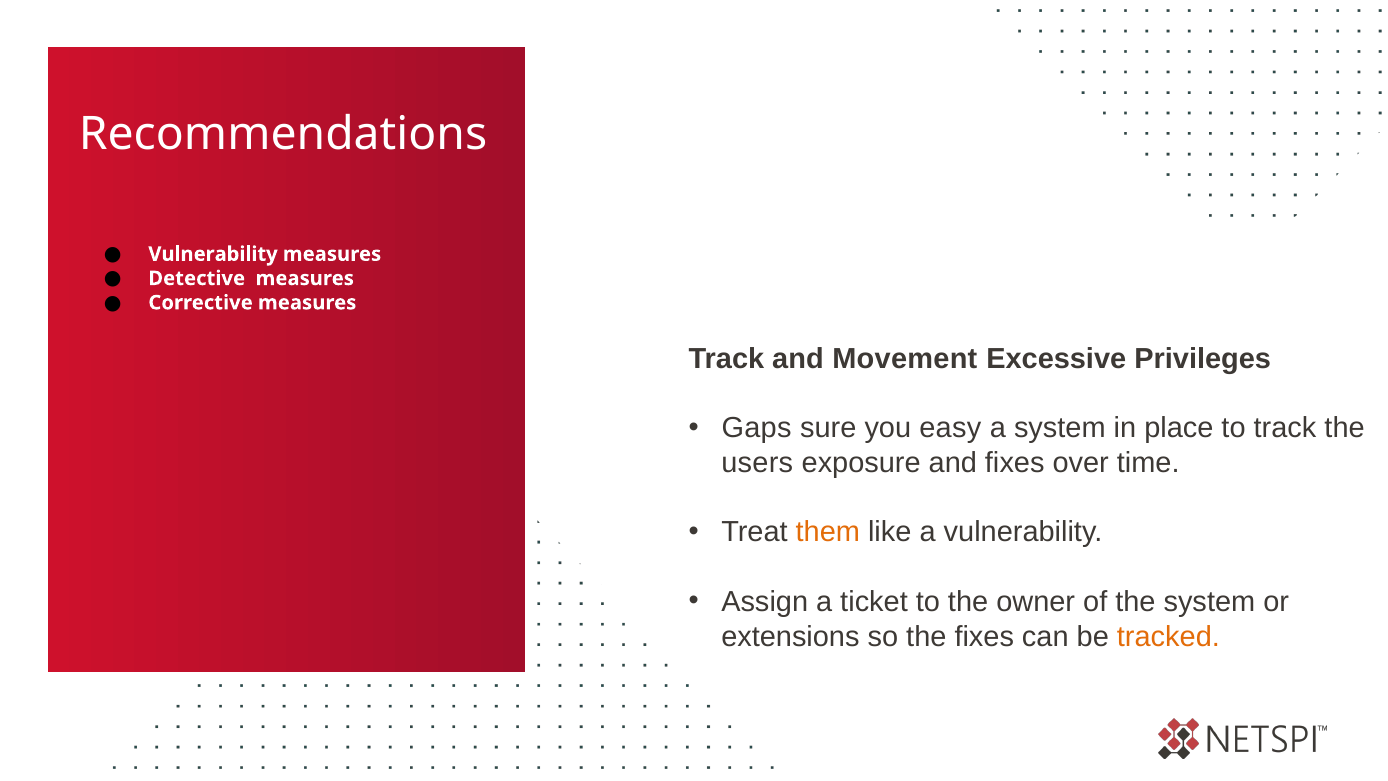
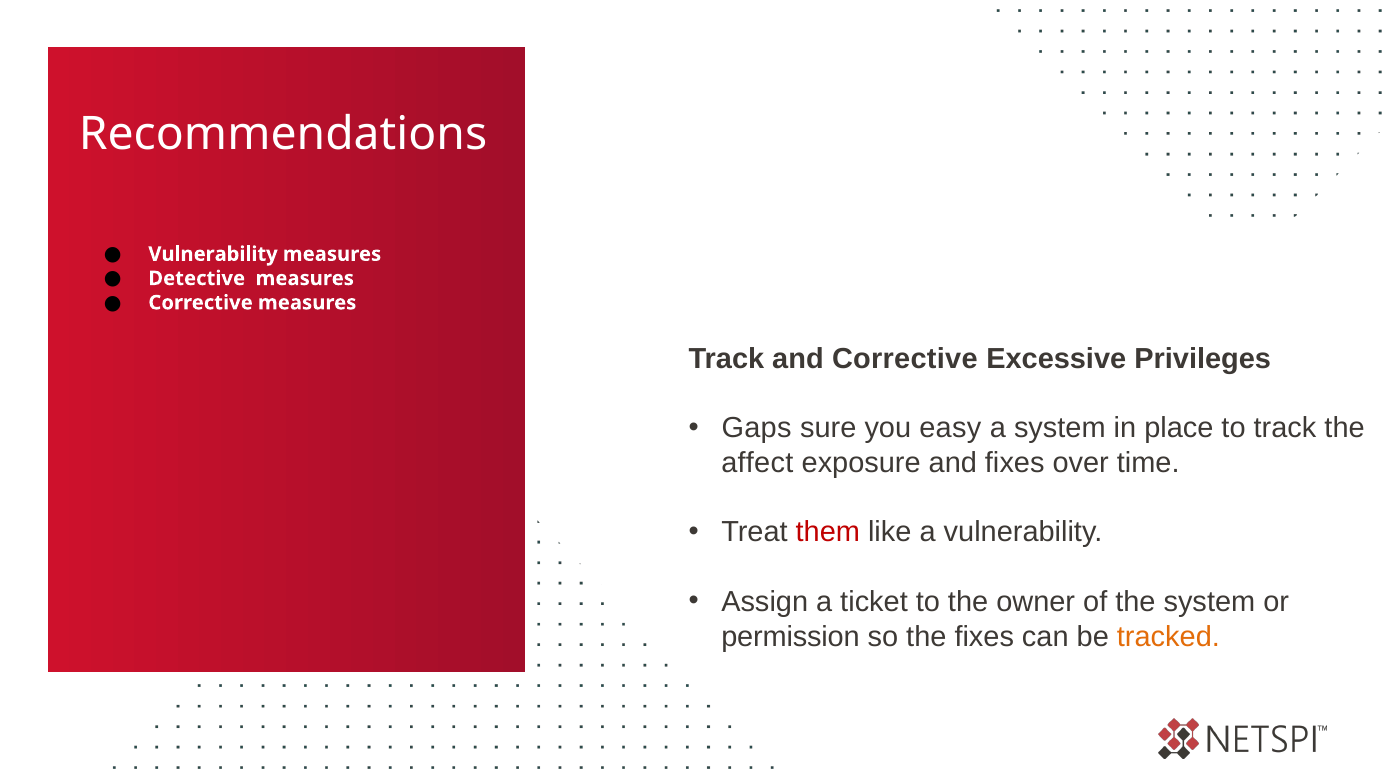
and Movement: Movement -> Corrective (905, 359)
users: users -> affect (757, 463)
them colour: orange -> red (828, 532)
extensions: extensions -> permission (790, 636)
